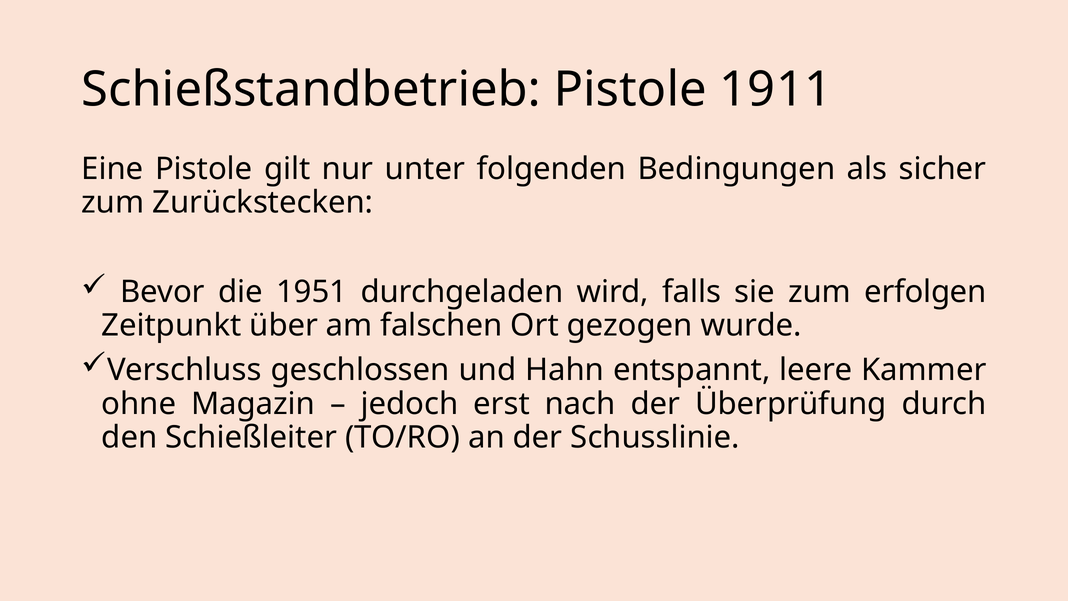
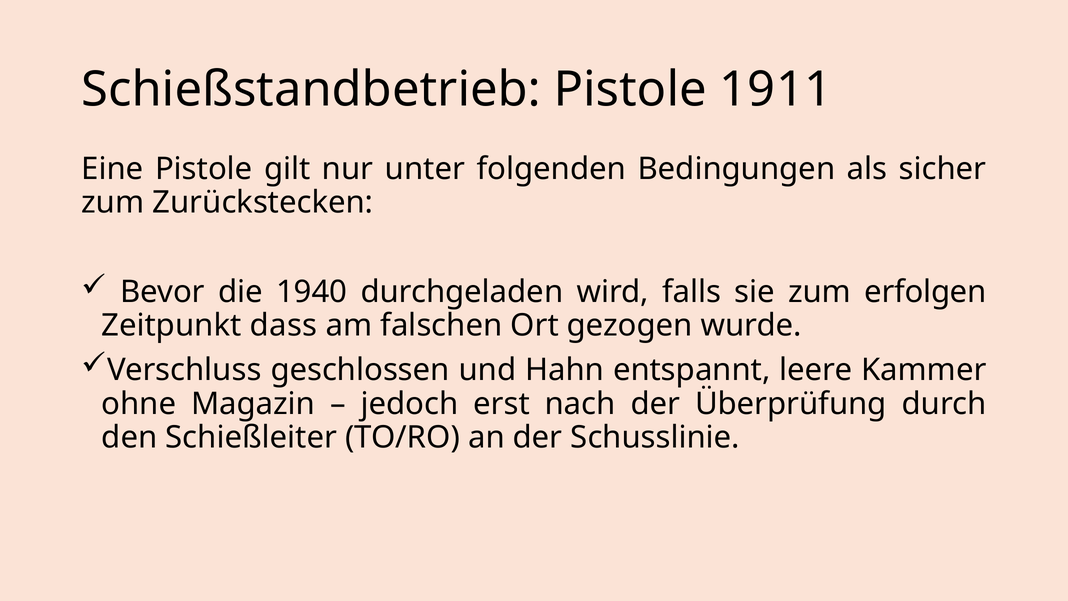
1951: 1951 -> 1940 (312, 292)
über: über -> dass (283, 325)
